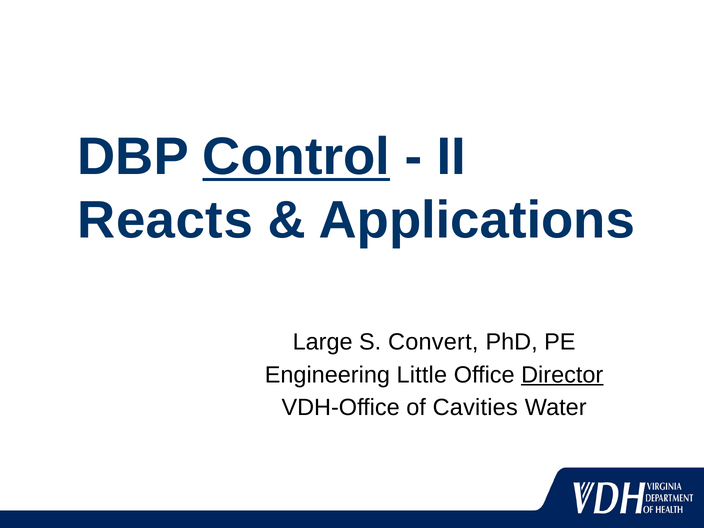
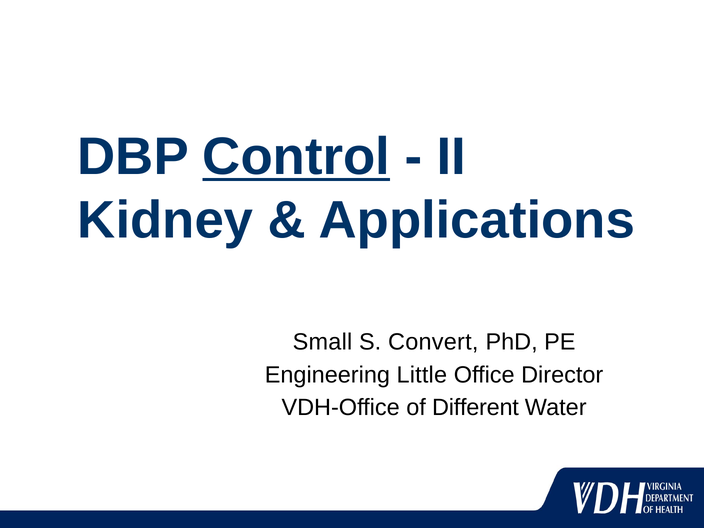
Reacts: Reacts -> Kidney (165, 220)
Large: Large -> Small (322, 342)
Director underline: present -> none (562, 375)
Cavities: Cavities -> Different (475, 408)
